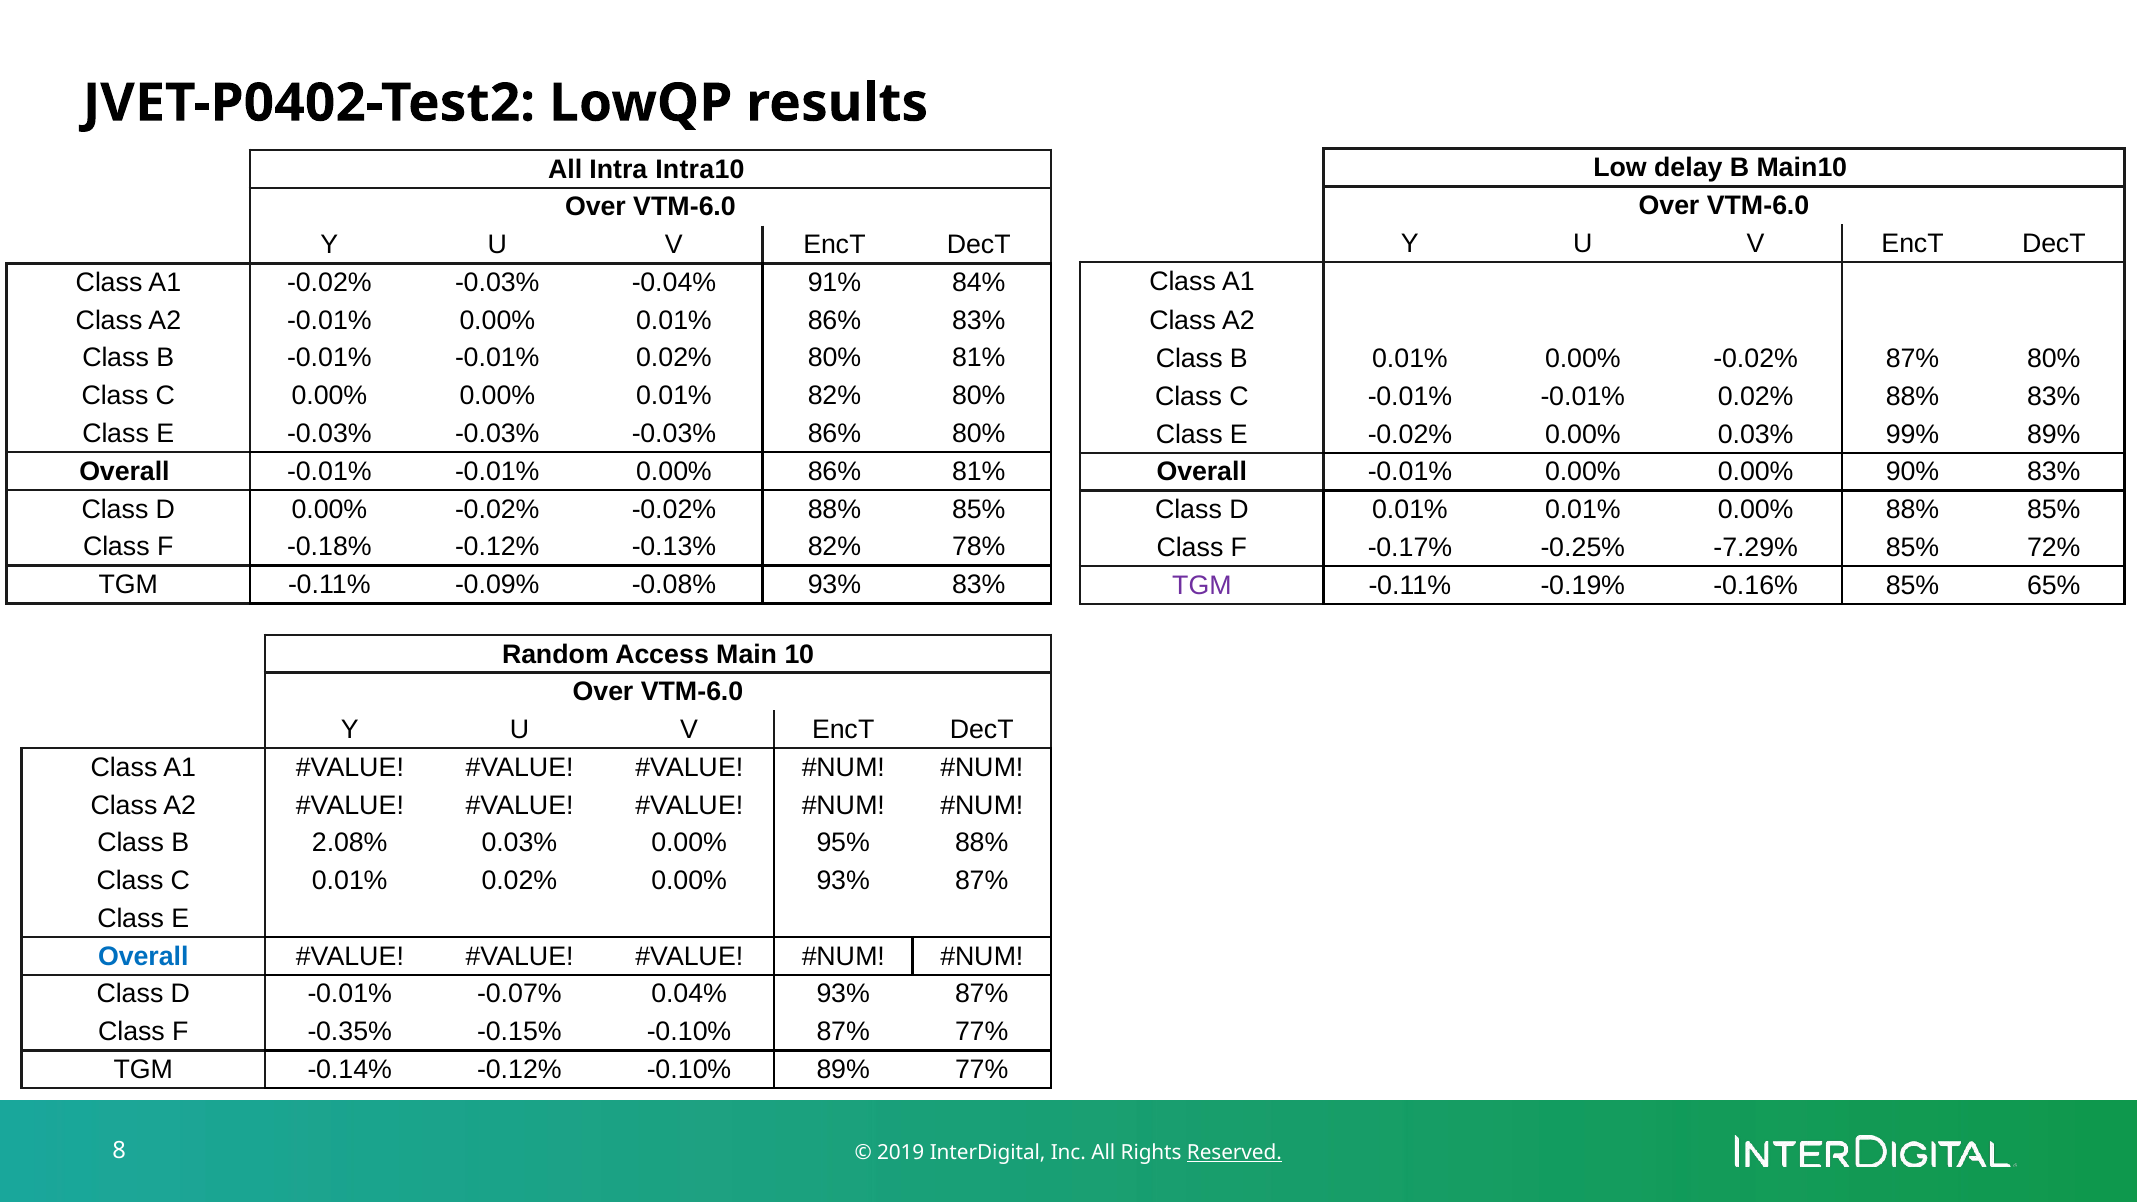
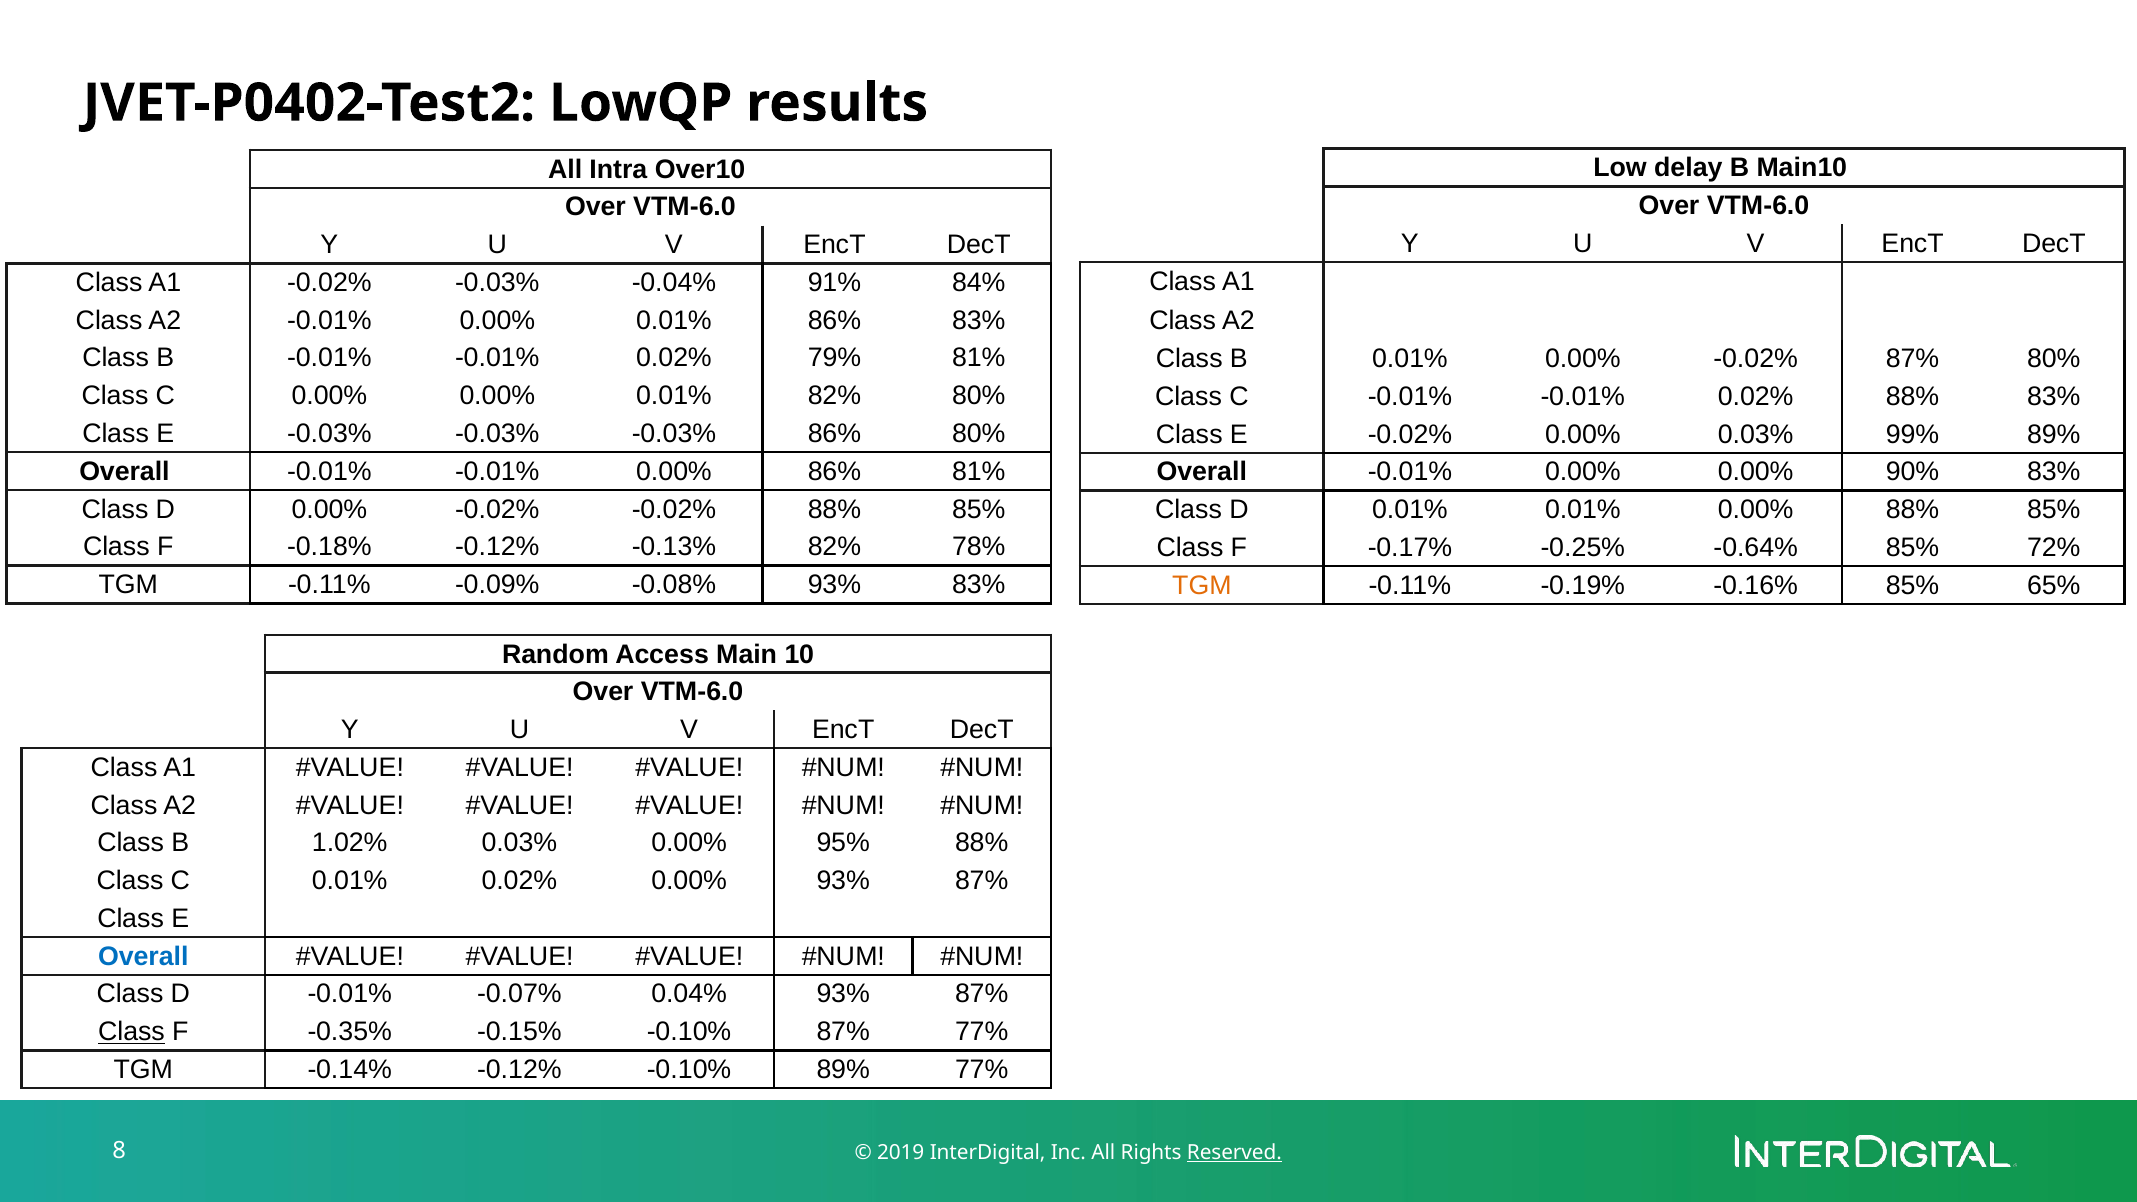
Intra10: Intra10 -> Over10 (700, 169)
0.02% 80%: 80% -> 79% (834, 358)
-7.29%: -7.29% -> -0.64% (1756, 548)
TGM colour: purple -> orange (1202, 585)
2.08%: 2.08% -> 1.02% (350, 843)
Class underline: none -> present (131, 1032)
